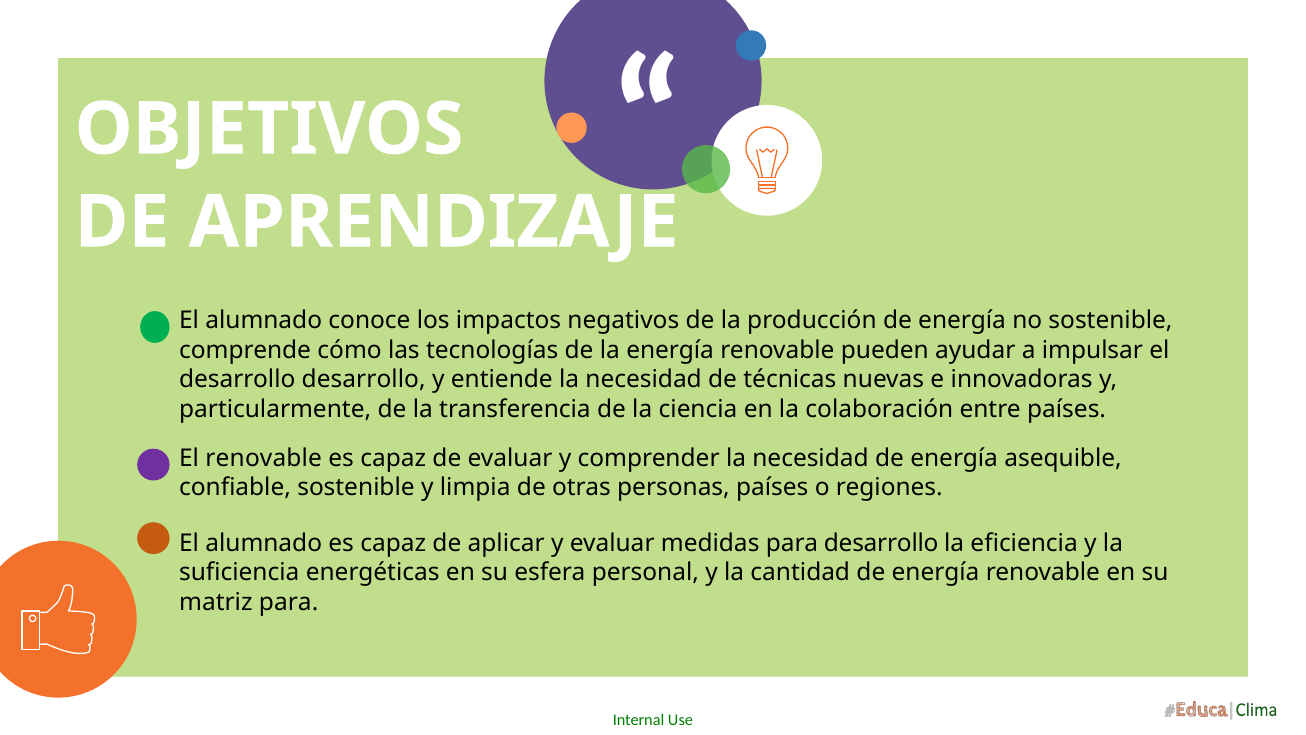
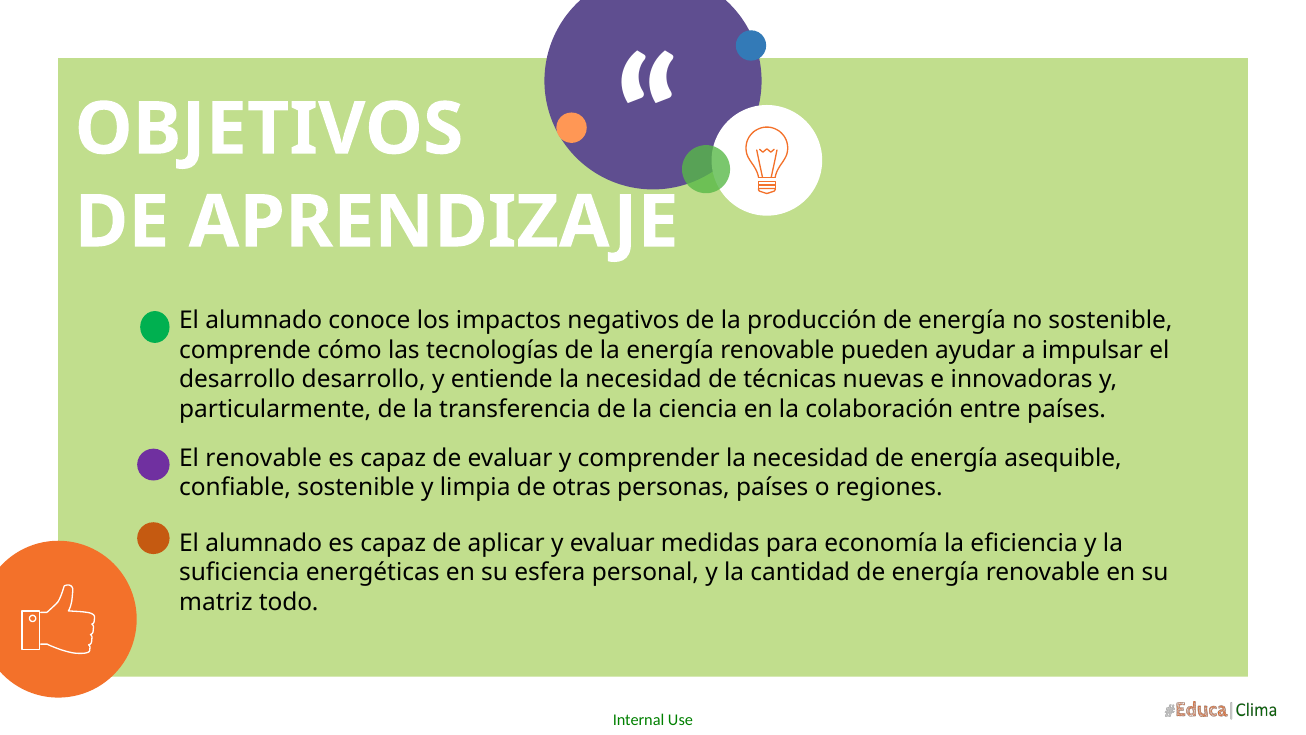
para desarrollo: desarrollo -> economía (881, 543)
matriz para: para -> todo (289, 602)
